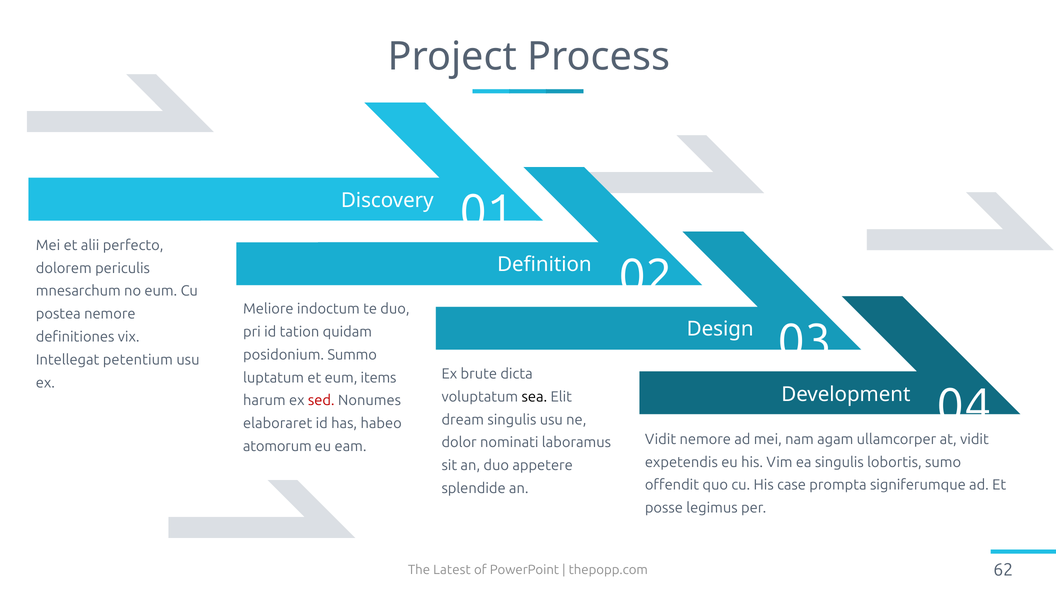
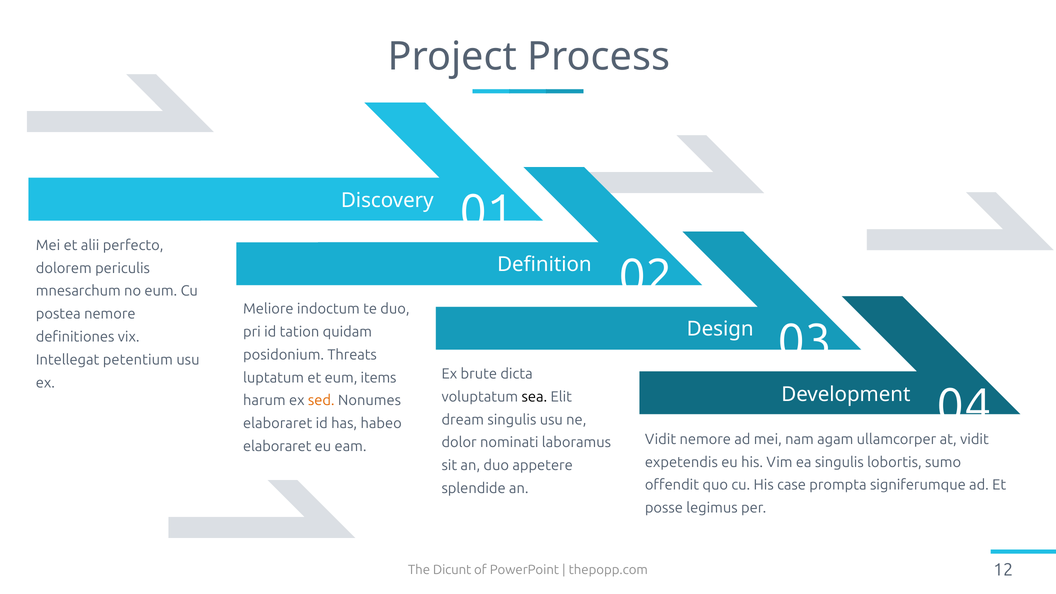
Summo: Summo -> Threats (352, 355)
sed colour: red -> orange (321, 401)
atomorum: atomorum -> elaboraret (277, 446)
Latest: Latest -> Dicunt (452, 570)
62: 62 -> 12 (1003, 570)
